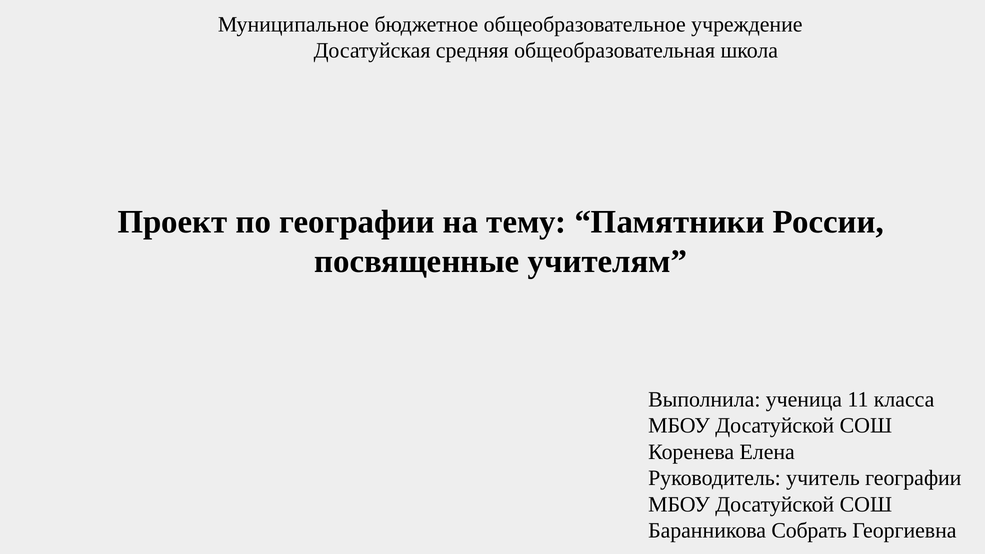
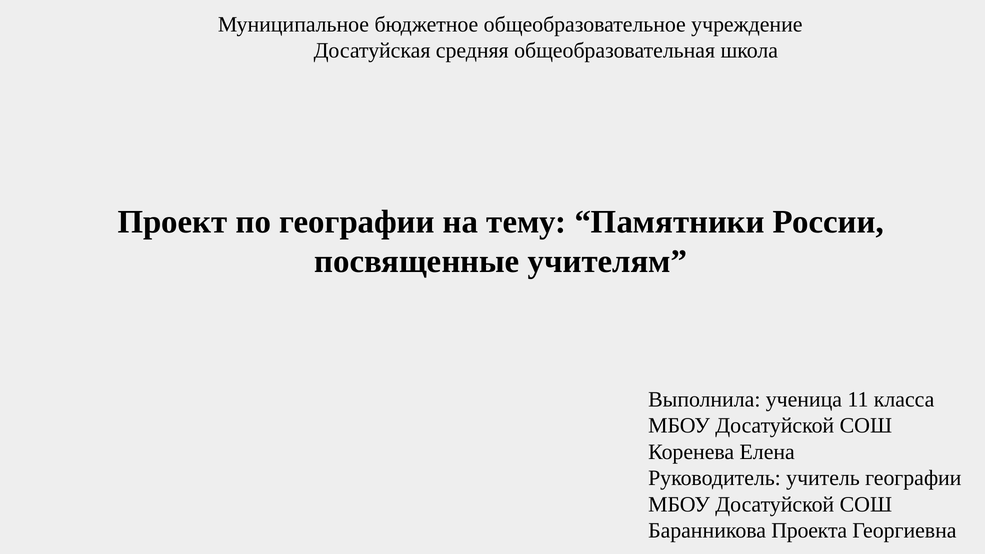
Собрать: Собрать -> Проекта (809, 531)
